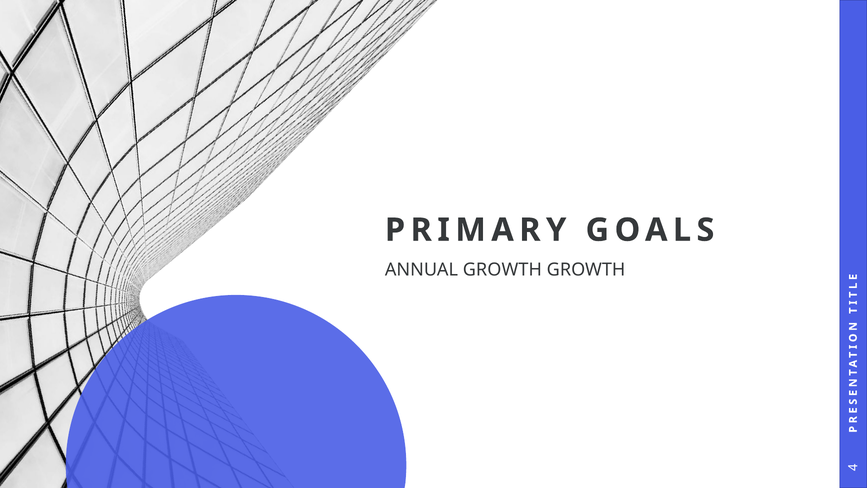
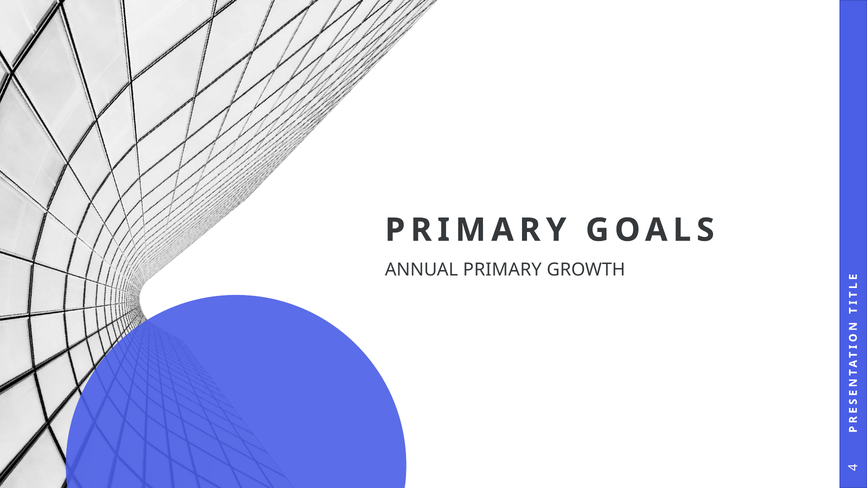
ANNUAL GROWTH: GROWTH -> PRIMARY (502, 270)
